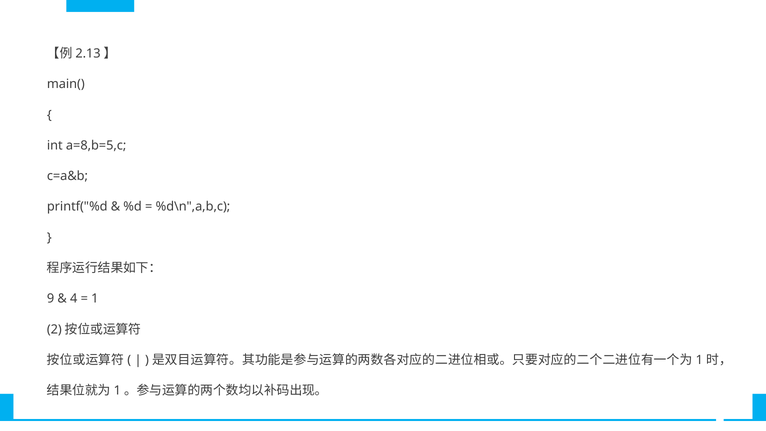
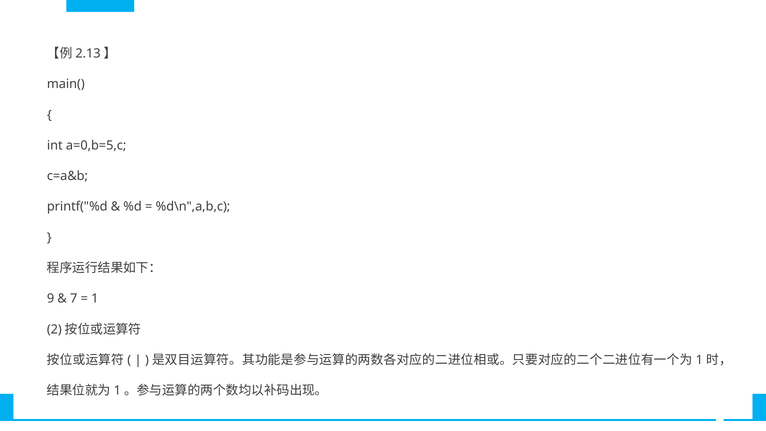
a=8,b=5,c: a=8,b=5,c -> a=0,b=5,c (96, 145)
4: 4 -> 7 (74, 299)
